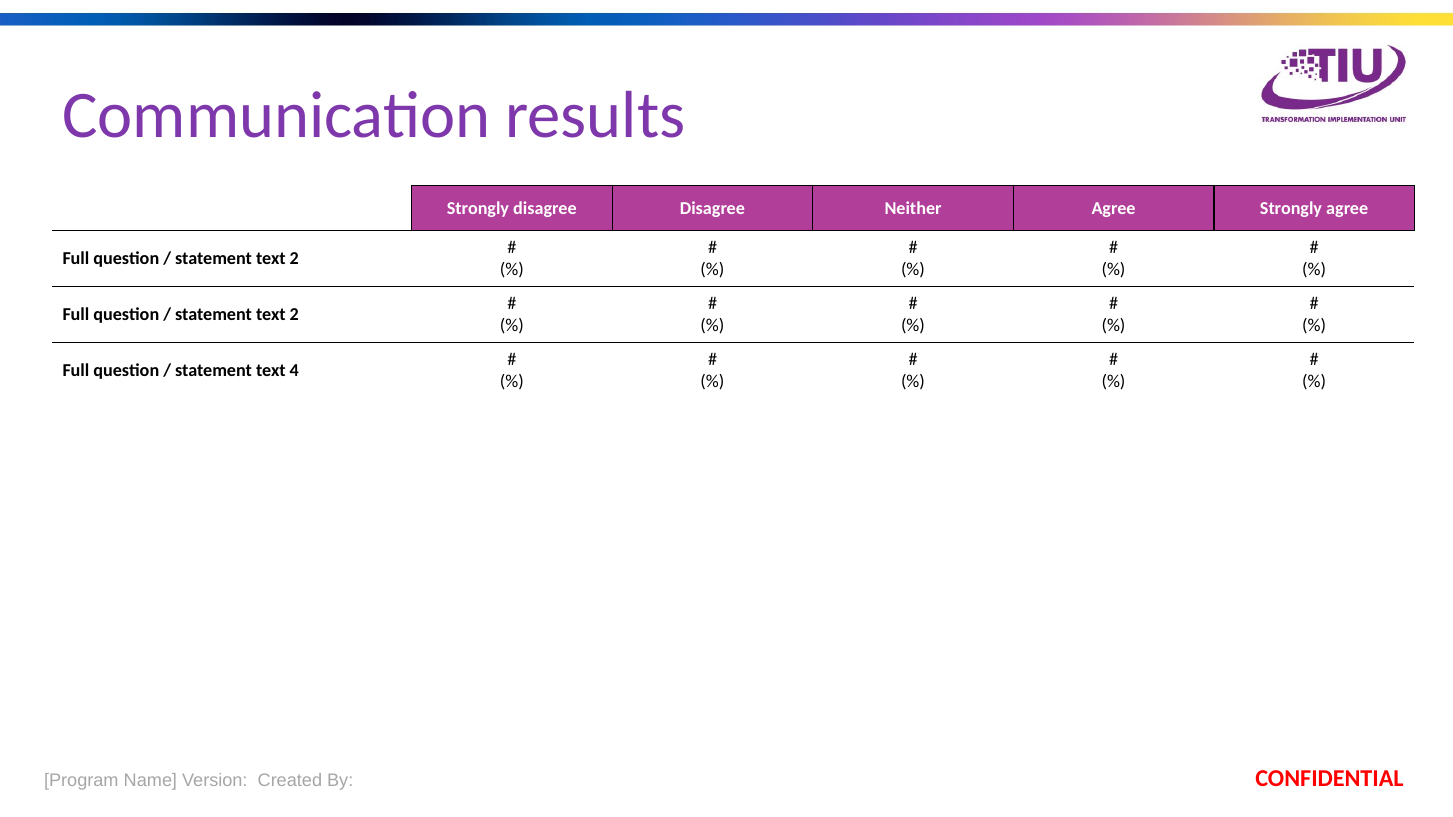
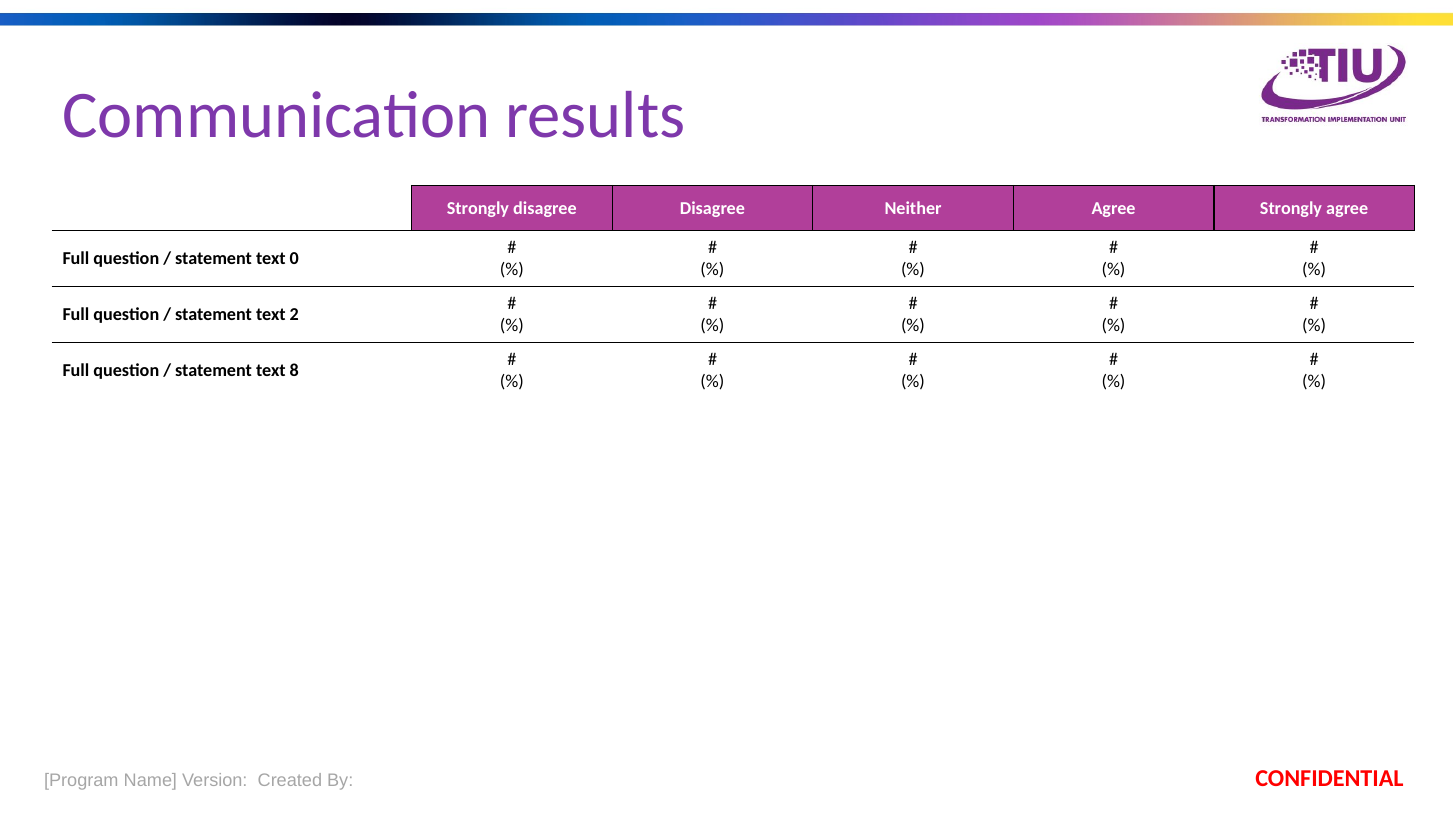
2: 2 -> 0 (294, 259)
4: 4 -> 8 (294, 370)
